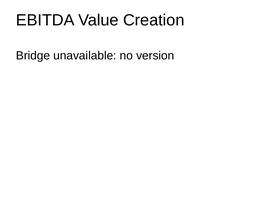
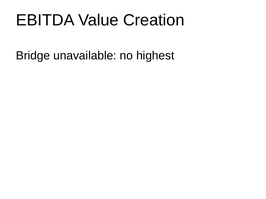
version: version -> highest (155, 56)
